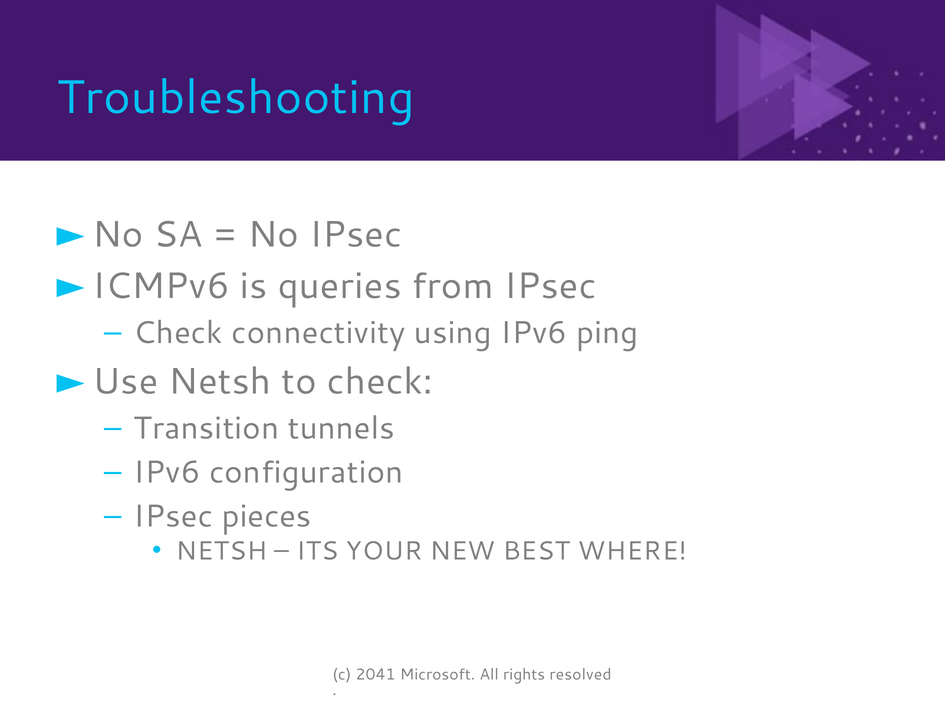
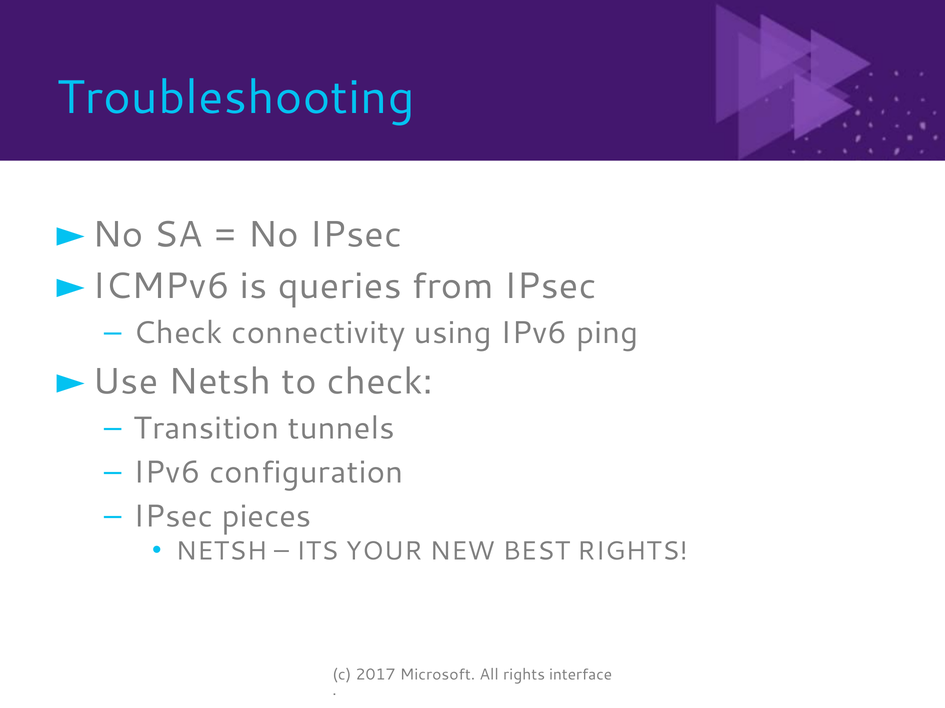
BEST WHERE: WHERE -> RIGHTS (633, 552)
2041: 2041 -> 2017 (376, 675)
resolved: resolved -> interface (581, 675)
